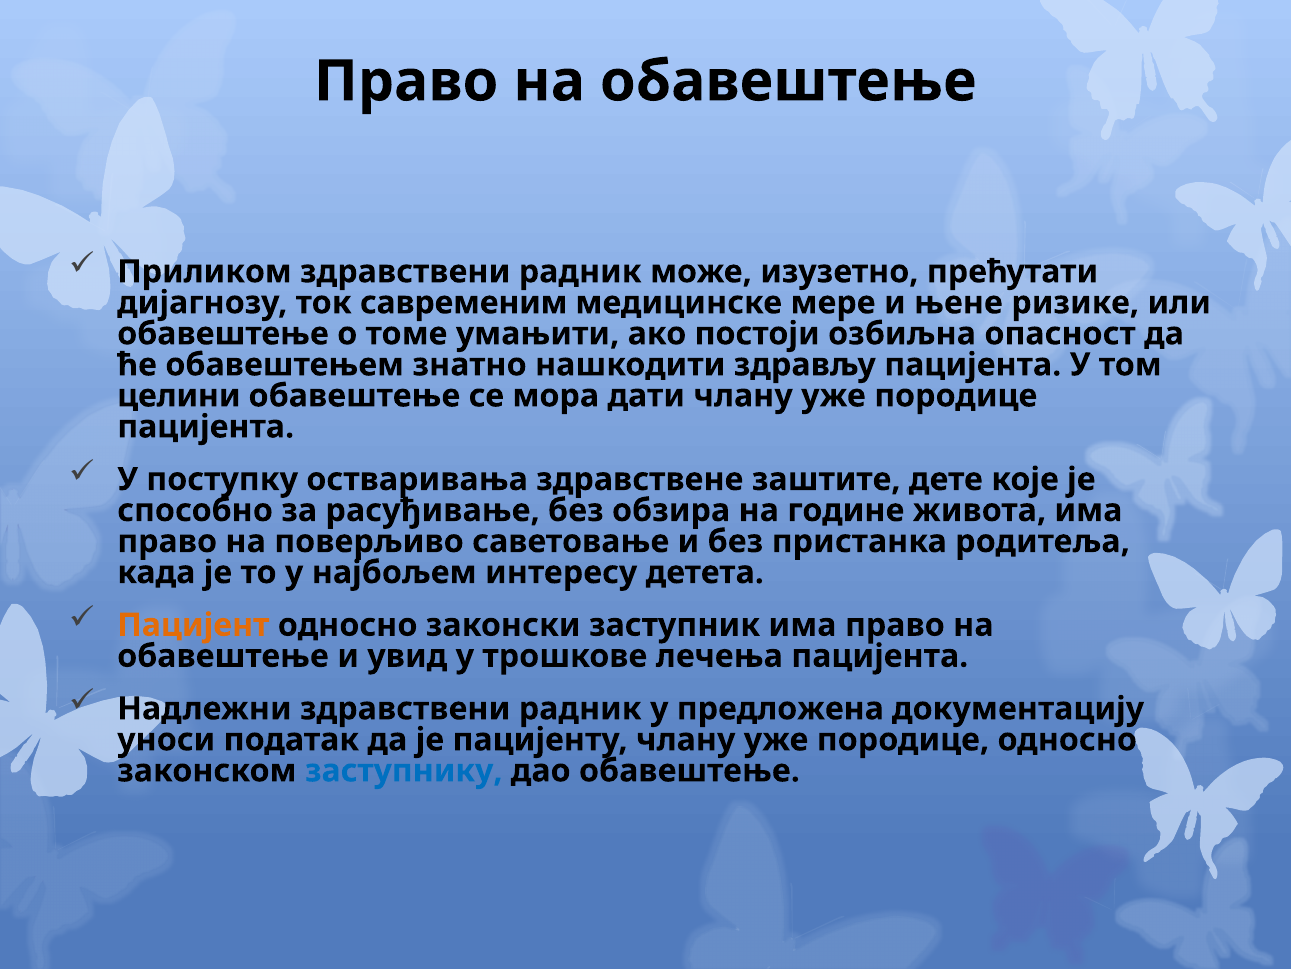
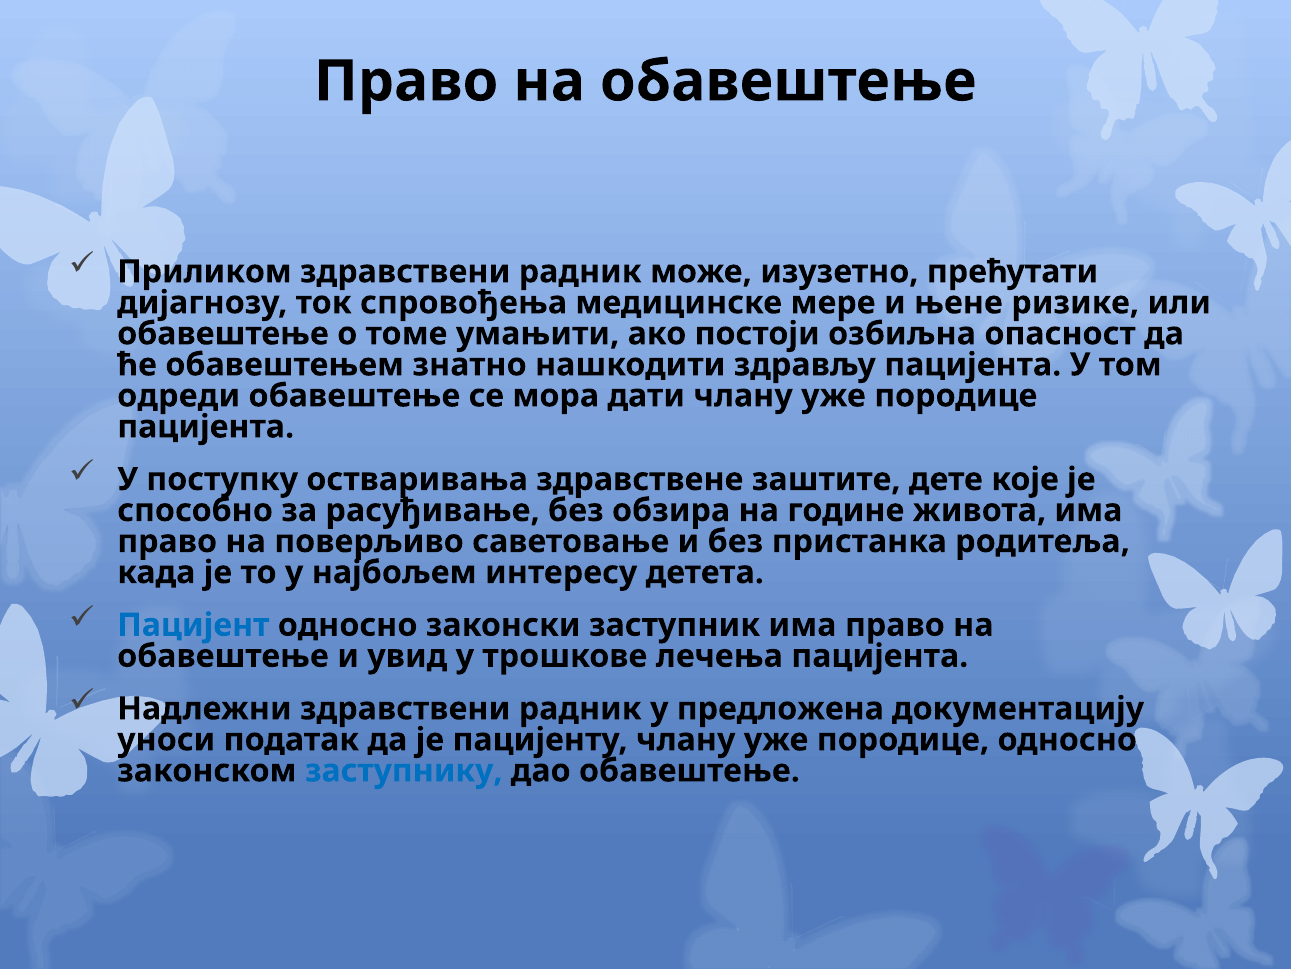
савременим: савременим -> спровођења (464, 302)
целини: целини -> одреди (179, 396)
Пацијент colour: orange -> blue (193, 625)
